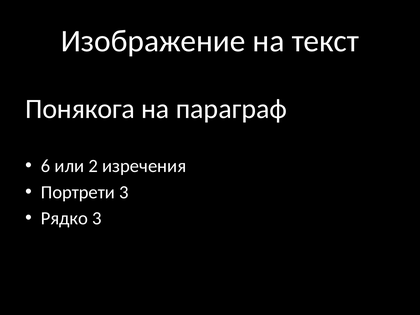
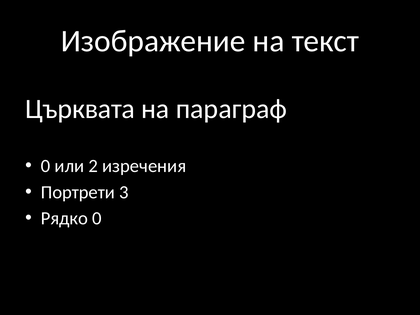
Понякога: Понякога -> Църквата (80, 109)
6: 6 -> 0 (46, 166)
Рядко 3: 3 -> 0 (97, 218)
